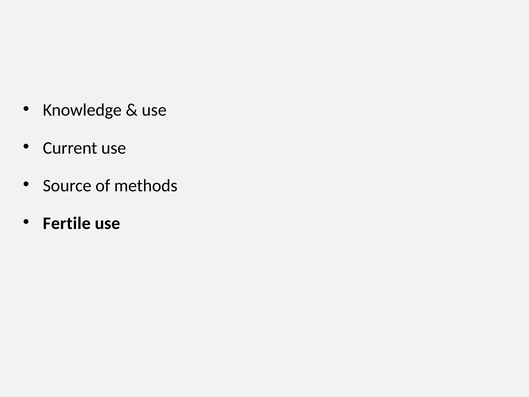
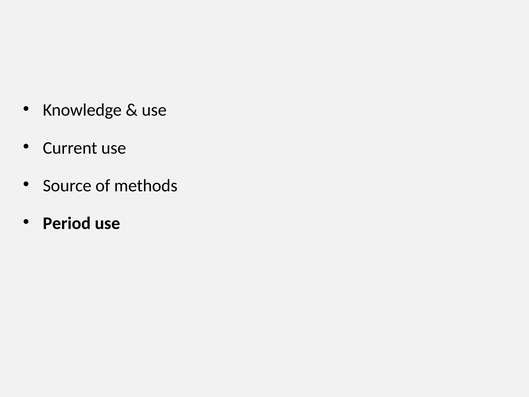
Fertile: Fertile -> Period (67, 223)
